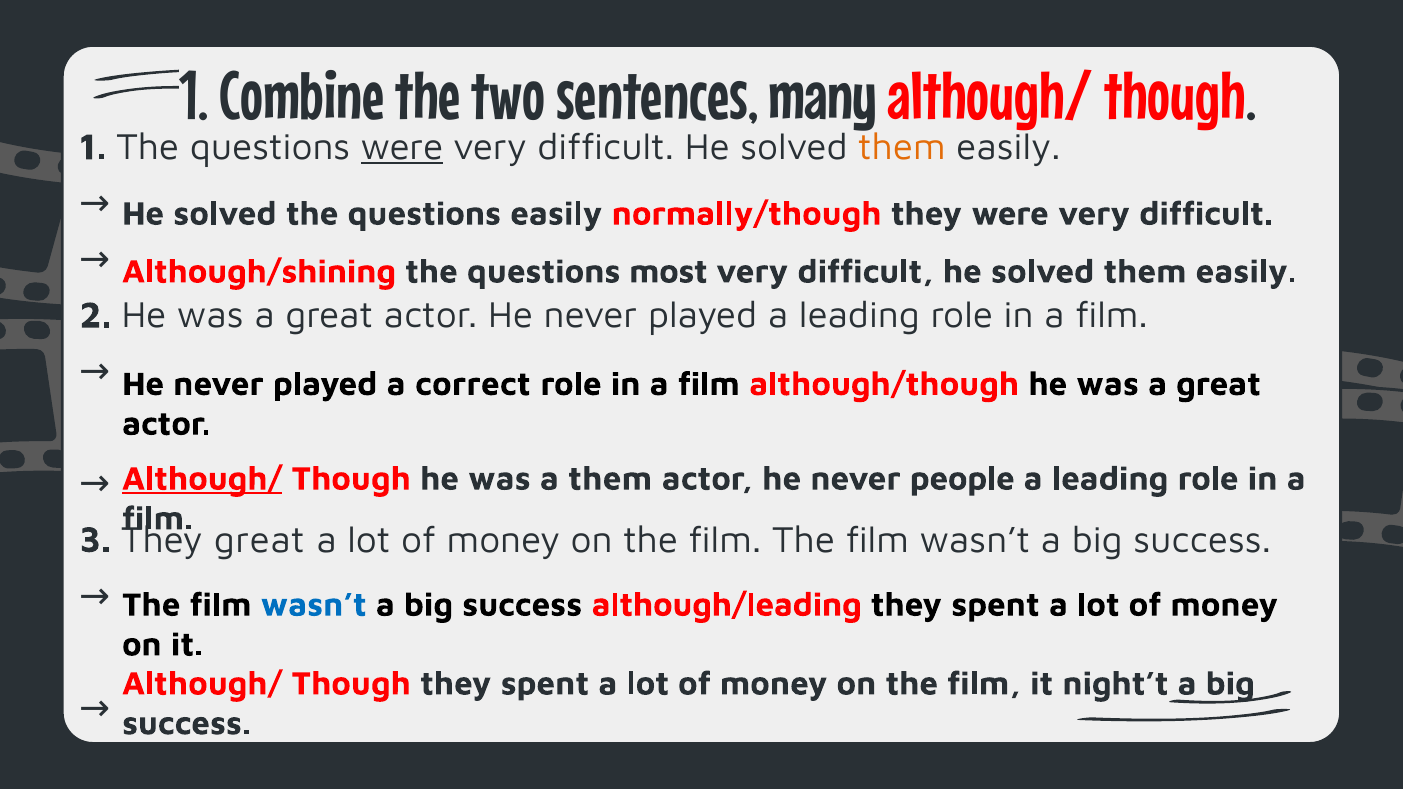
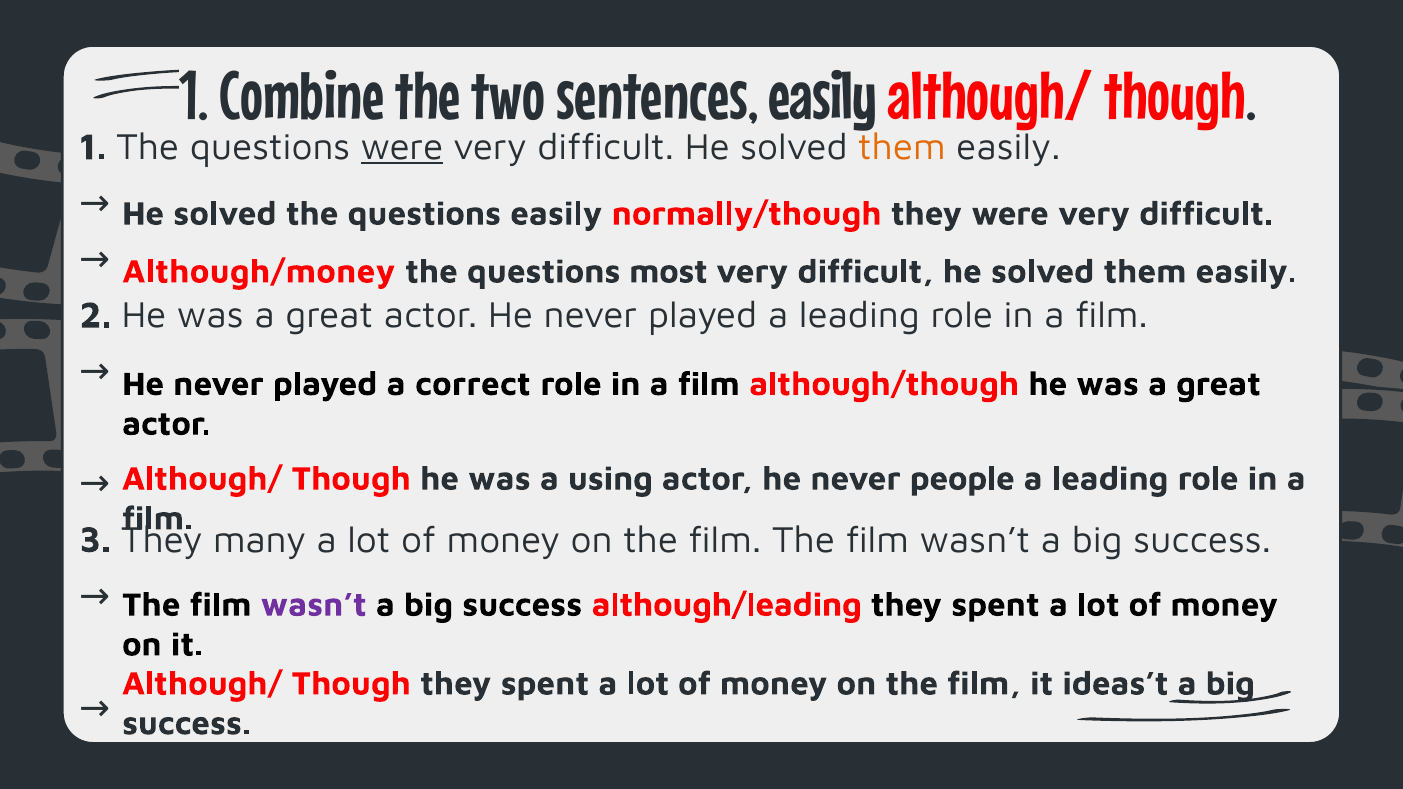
sentences many: many -> easily (823, 97)
Although/shining: Although/shining -> Although/money (259, 272)
Although/ underline: present -> none (202, 479)
a them: them -> using (610, 479)
great: great -> many (260, 540)
wasn’t colour: blue -> purple (314, 605)
night’t: night’t -> ideas’t (1115, 684)
